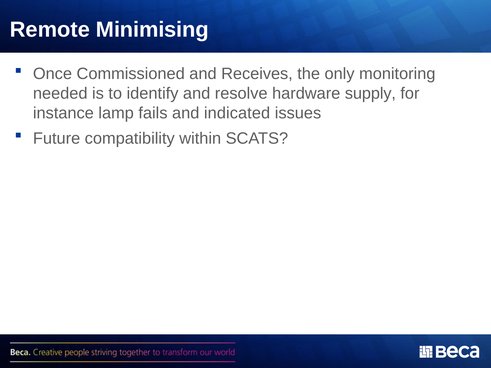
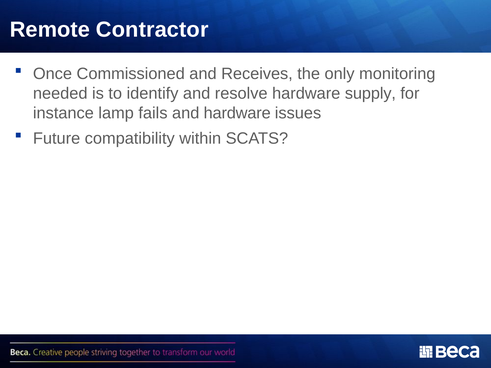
Minimising: Minimising -> Contractor (152, 30)
and indicated: indicated -> hardware (237, 113)
